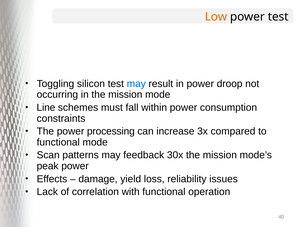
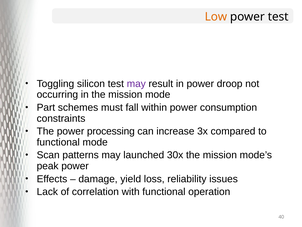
may colour: blue -> purple (136, 84)
Line: Line -> Part (46, 107)
feedback: feedback -> launched (144, 155)
